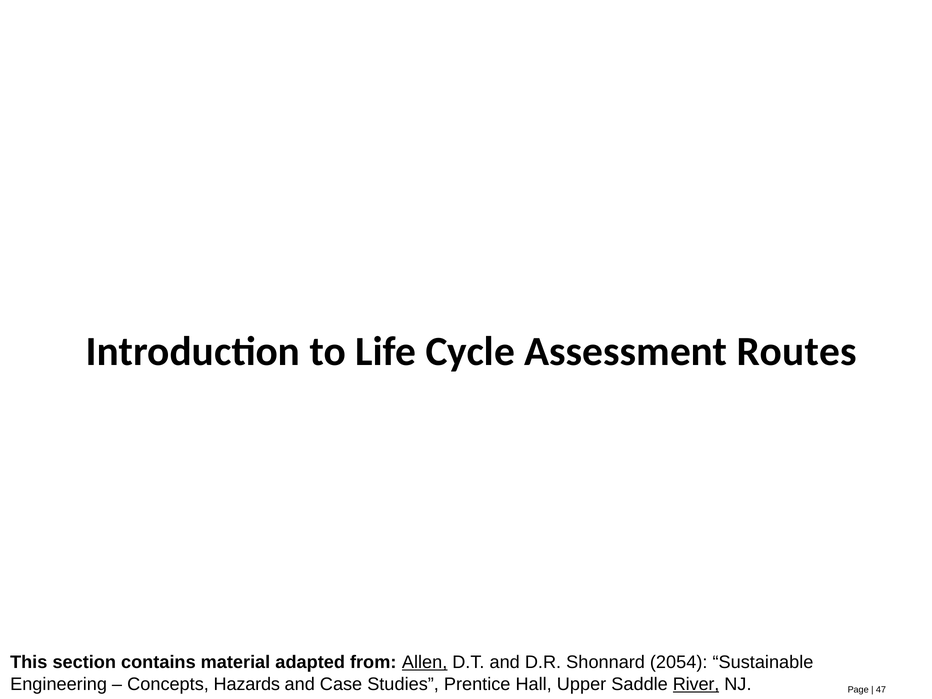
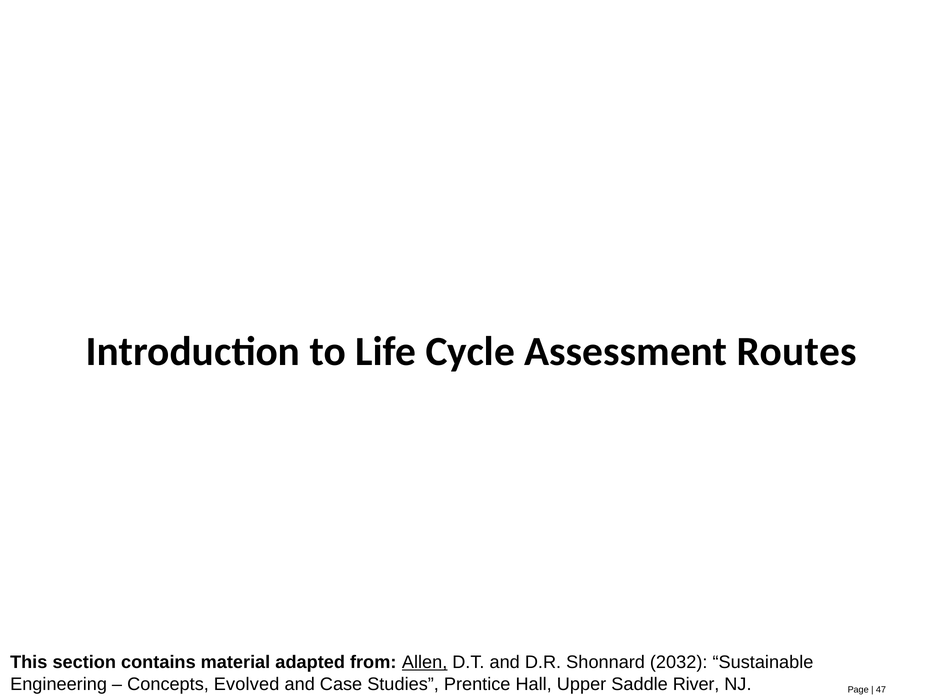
2054: 2054 -> 2032 (679, 662)
Hazards: Hazards -> Evolved (247, 684)
River underline: present -> none (696, 684)
